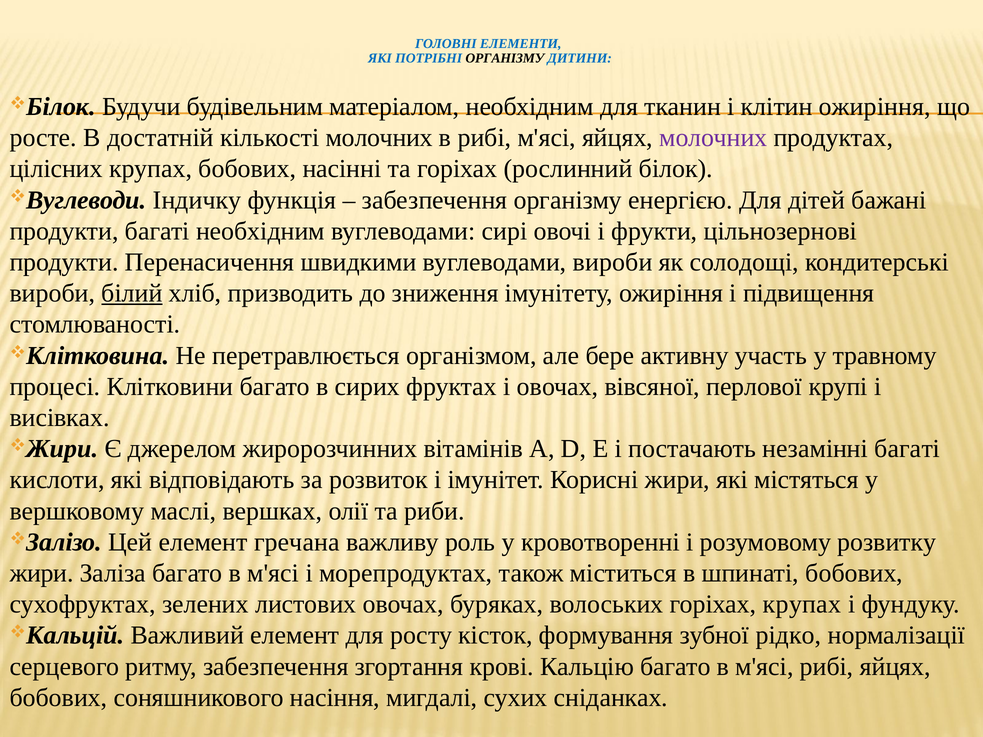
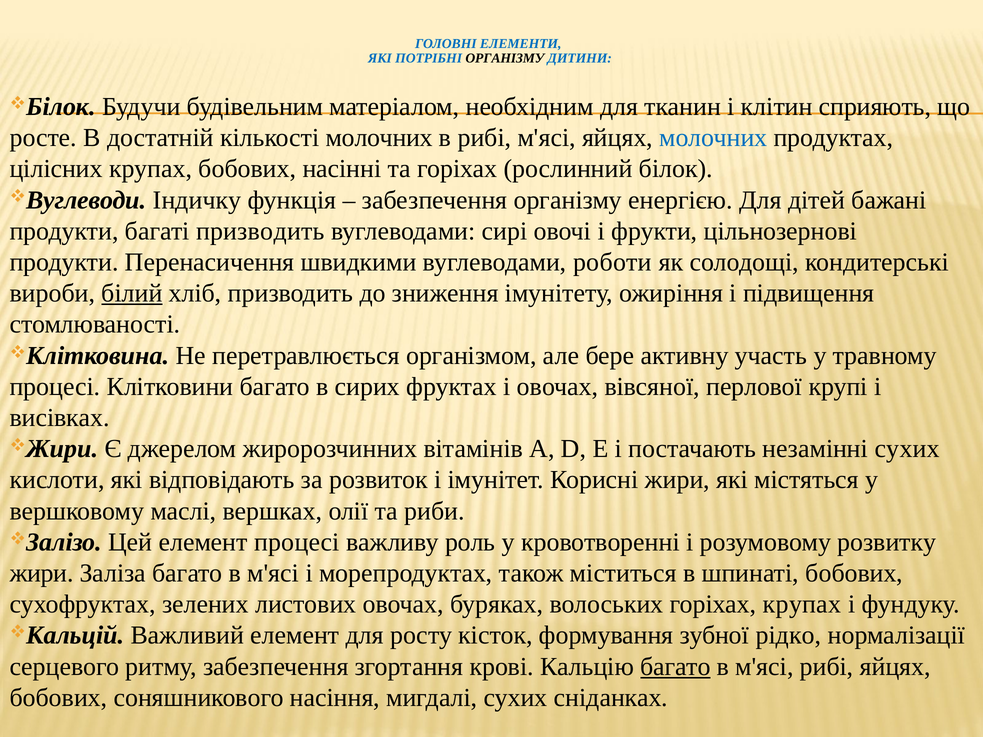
клітин ожиріння: ожиріння -> сприяють (875, 107)
молочних colour: purple -> blue (713, 138)
багаті необхідним: необхідним -> призводить (260, 231)
вуглеводами вироби: вироби -> роботи (613, 262)
незамінні багаті: багаті -> сухих (907, 449)
елемент гречана: гречана -> процесі (297, 542)
багато underline: none -> present (676, 667)
